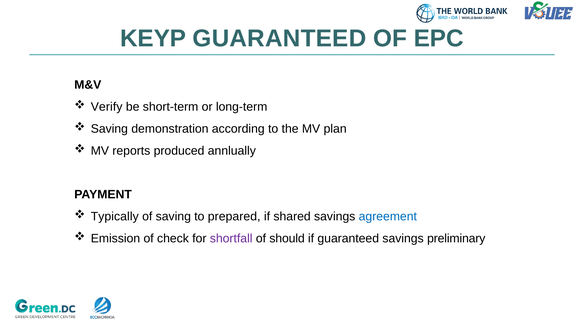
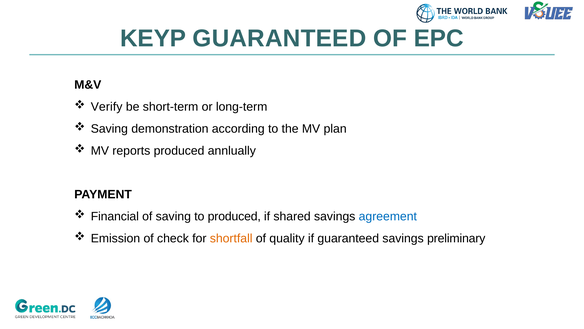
Typically: Typically -> Financial (115, 216)
to prepared: prepared -> produced (234, 216)
shortfall colour: purple -> orange (231, 238)
should: should -> quality (287, 238)
